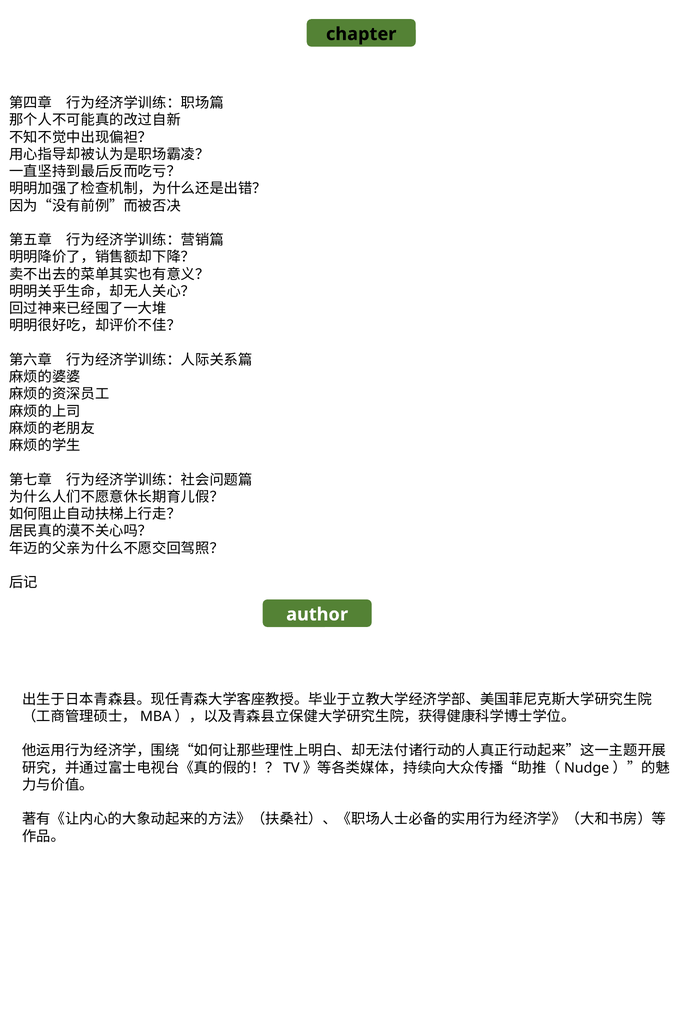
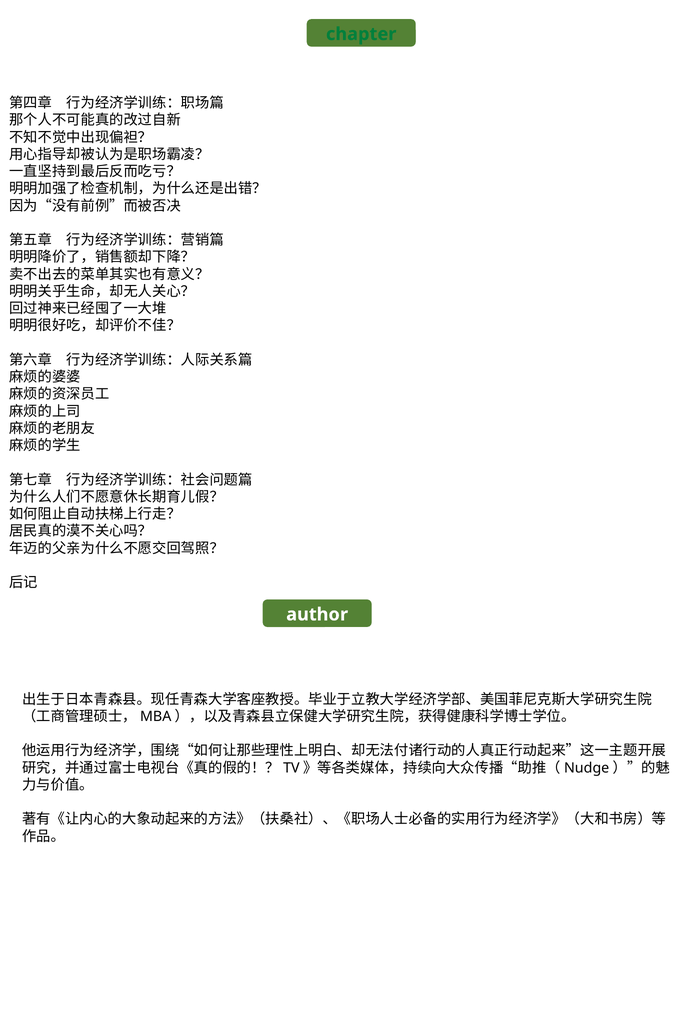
chapter colour: black -> green (361, 34)
